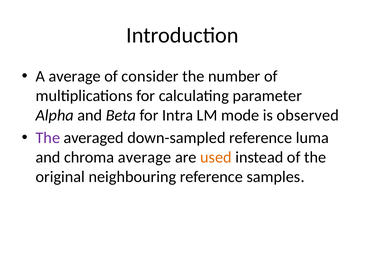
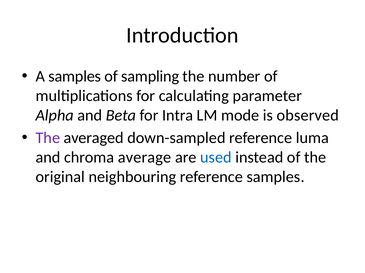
A average: average -> samples (75, 77)
consider: consider -> sampling (150, 77)
used colour: orange -> blue (216, 158)
